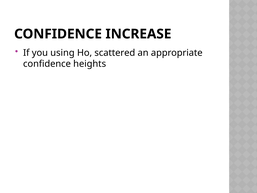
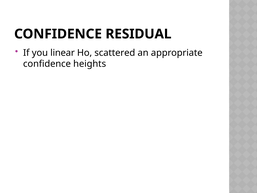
INCREASE: INCREASE -> RESIDUAL (138, 34)
using: using -> linear (63, 53)
